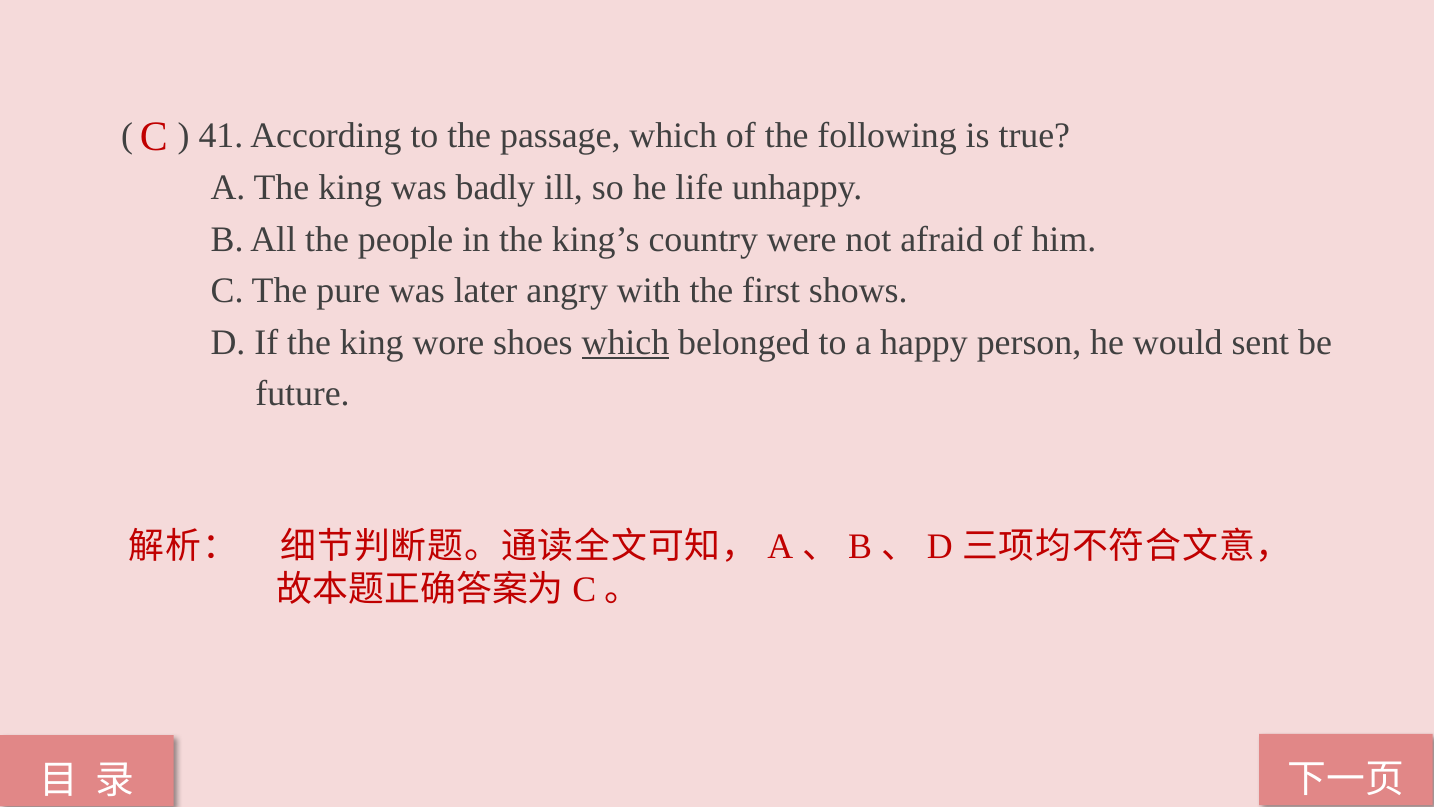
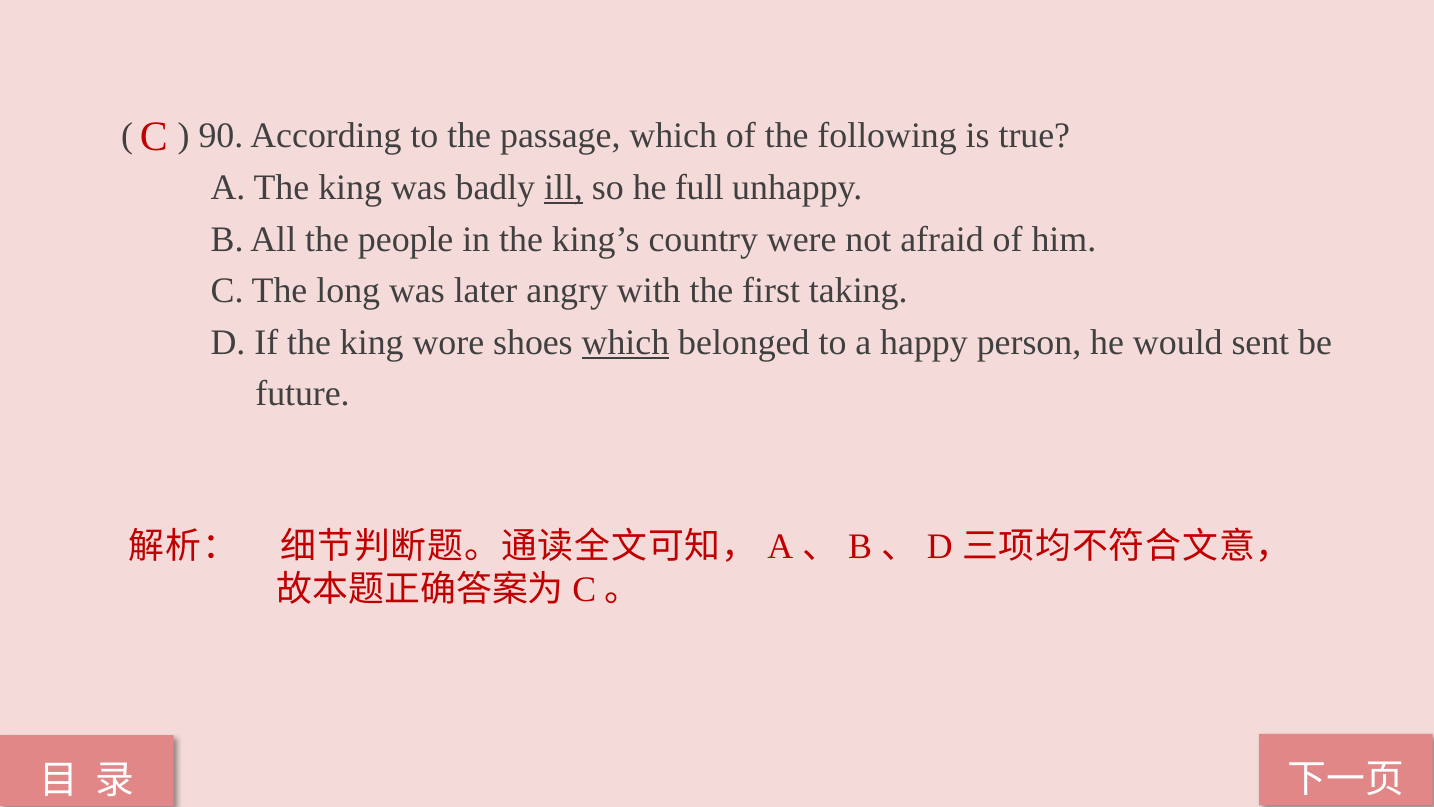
41: 41 -> 90 (221, 136)
ill underline: none -> present (564, 188)
life: life -> full (699, 188)
pure: pure -> long (348, 291)
shows: shows -> taking (858, 291)
